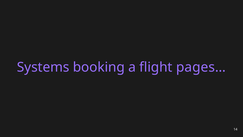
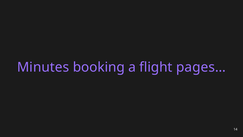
Systems: Systems -> Minutes (43, 67)
